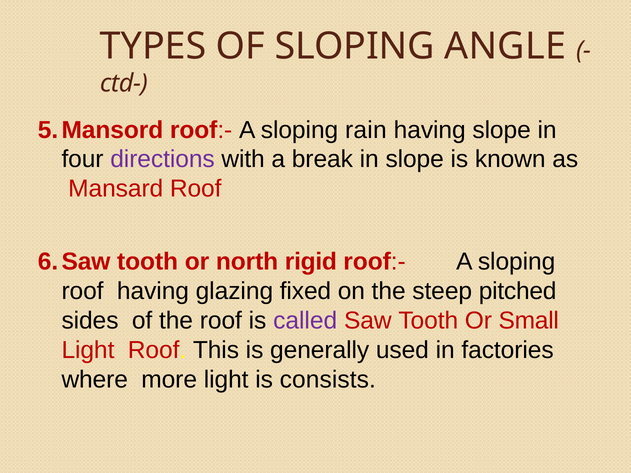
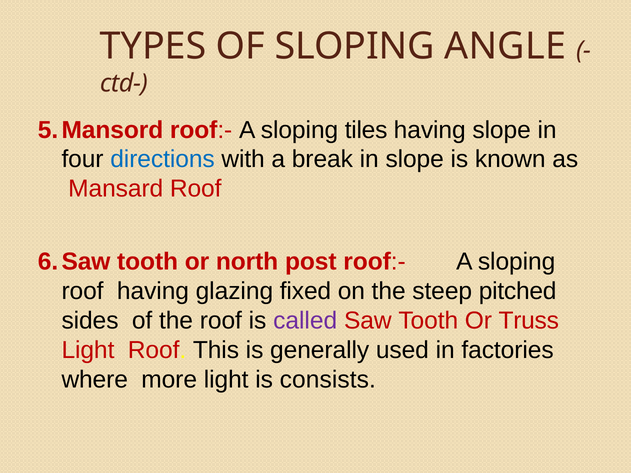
rain: rain -> tiles (366, 130)
directions colour: purple -> blue (163, 159)
rigid: rigid -> post (311, 262)
Small: Small -> Truss (529, 321)
